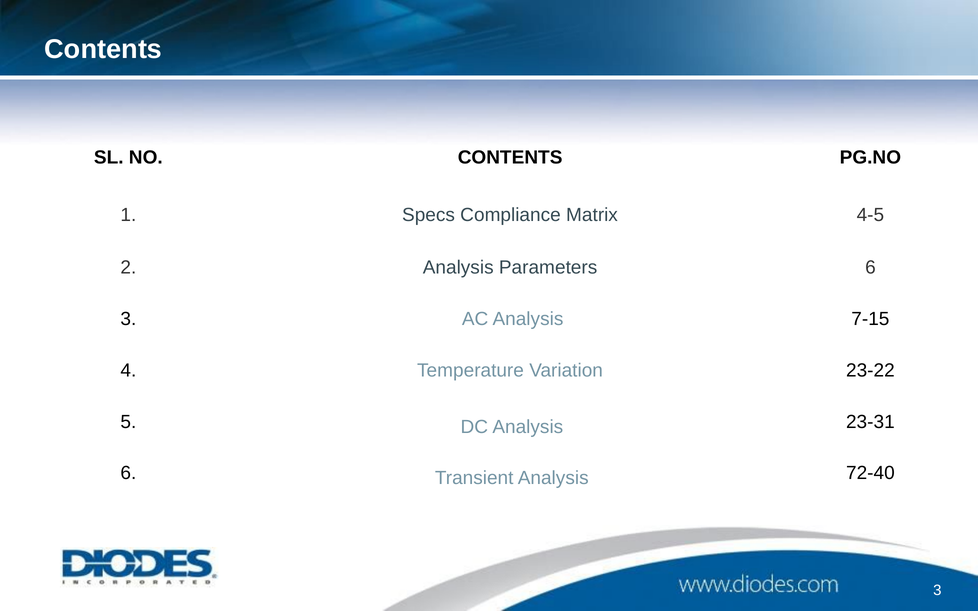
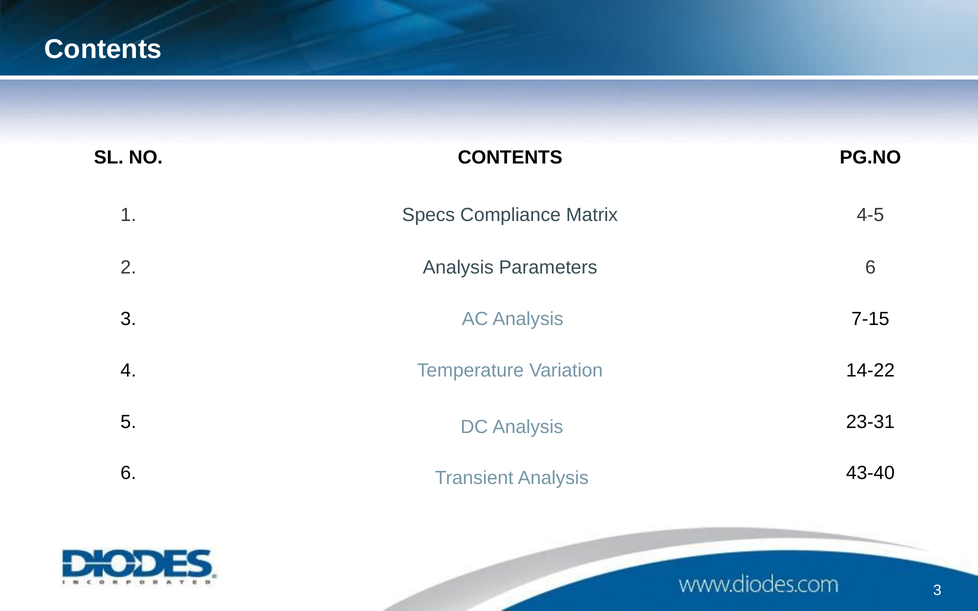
23-22: 23-22 -> 14-22 (870, 371)
72-40: 72-40 -> 43-40 (870, 473)
